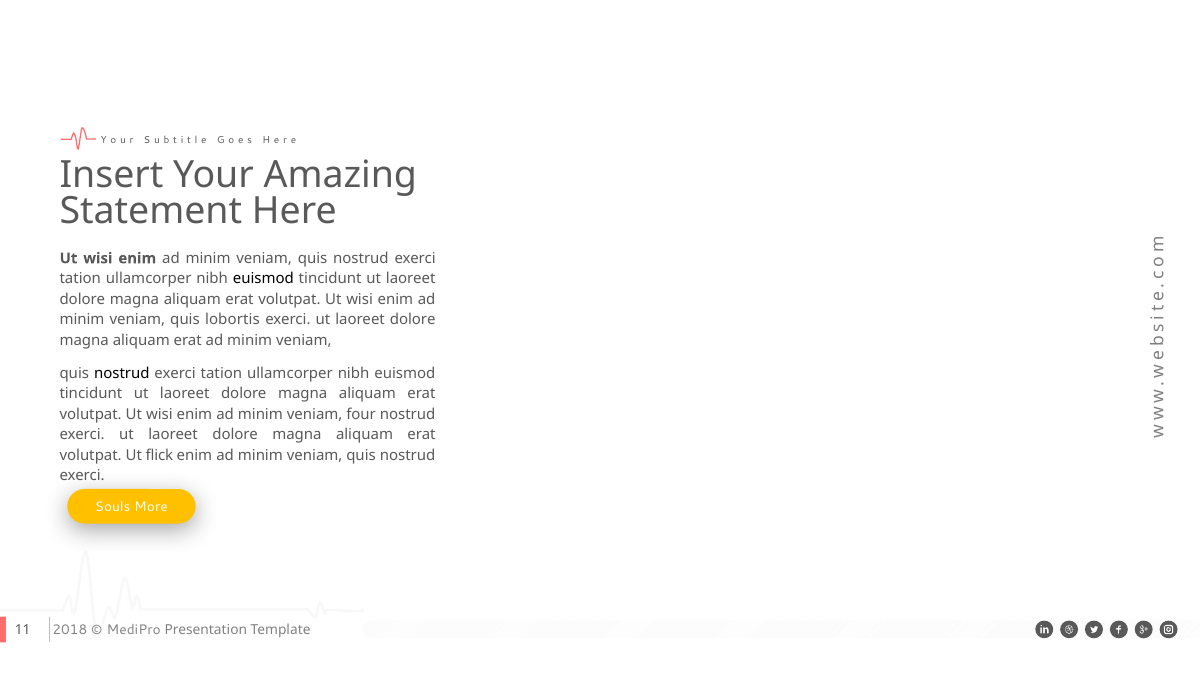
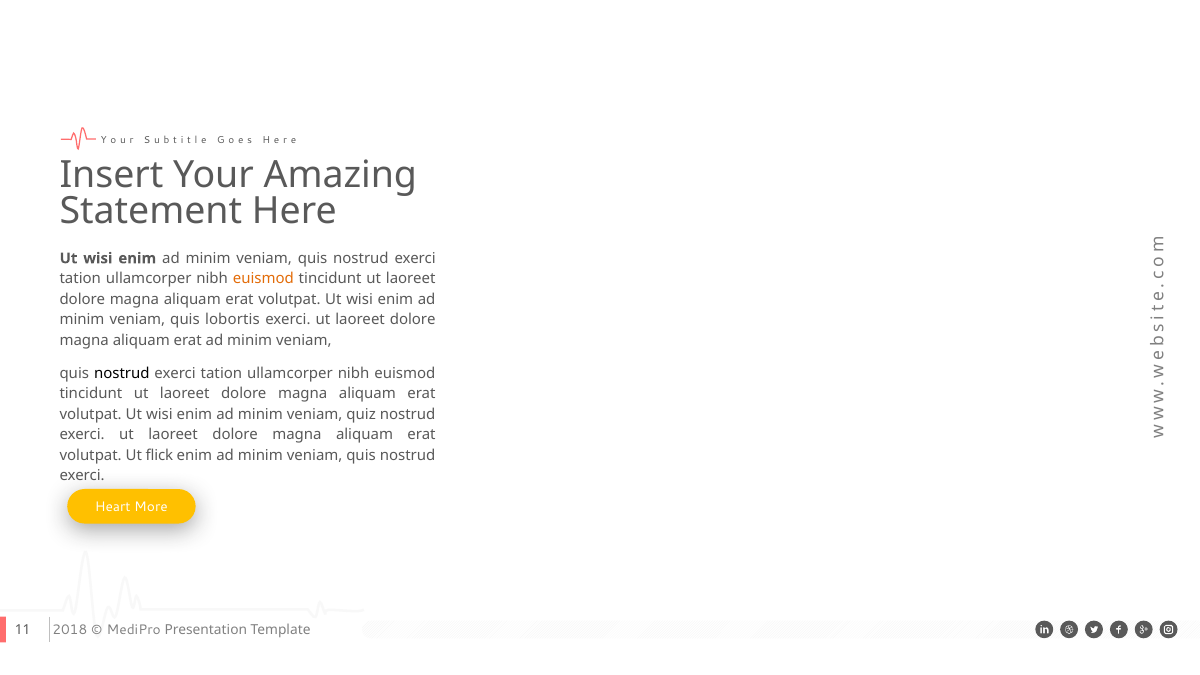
euismod colour: black -> orange (263, 279)
four: four -> quiz (361, 414)
Souls: Souls -> Heart (113, 507)
